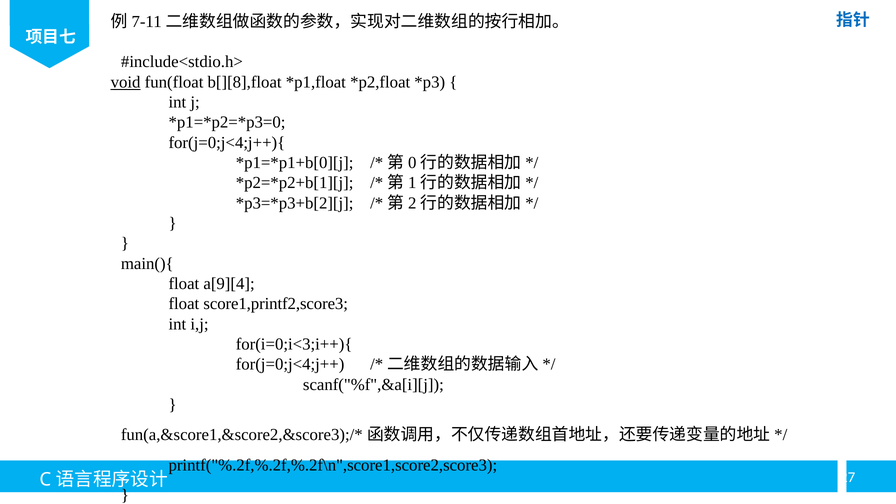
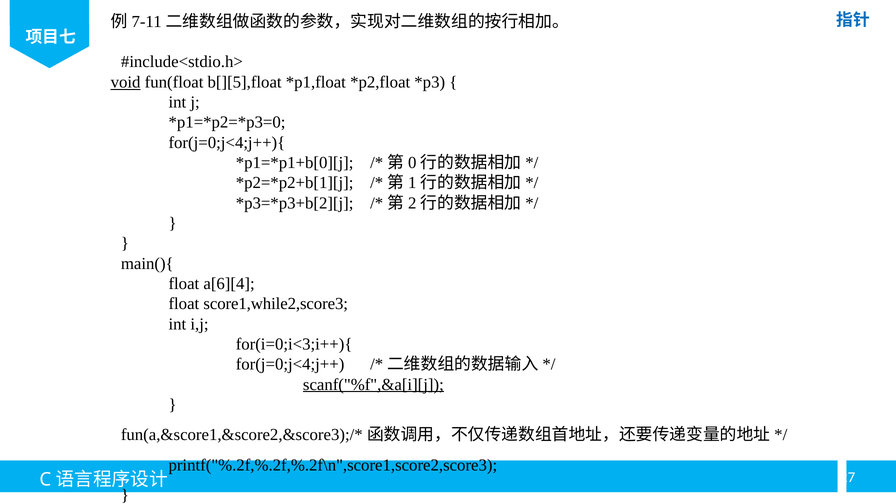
b[][8],float: b[][8],float -> b[][5],float (245, 82)
a[9][4: a[9][4 -> a[6][4 (229, 284)
score1,printf2,score3: score1,printf2,score3 -> score1,while2,score3 (276, 304)
scanf("%f",&a[i][j underline: none -> present (373, 384)
